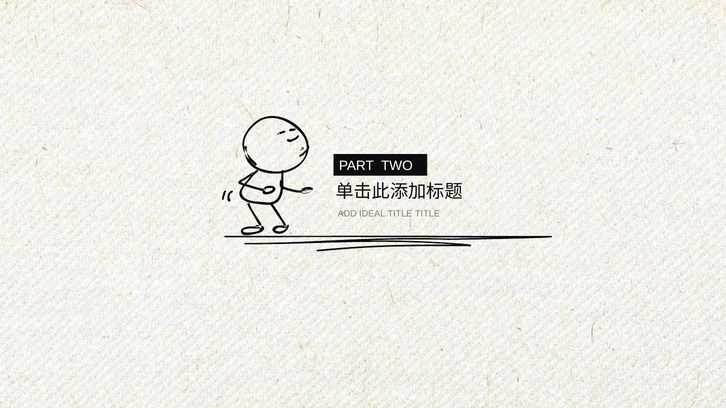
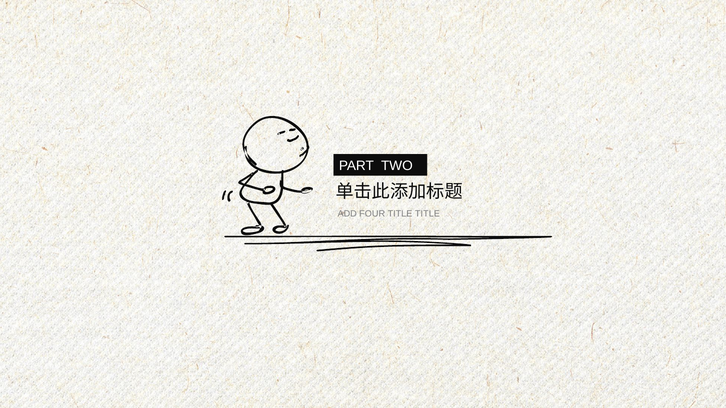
IDEAL: IDEAL -> FOUR (372, 214)
